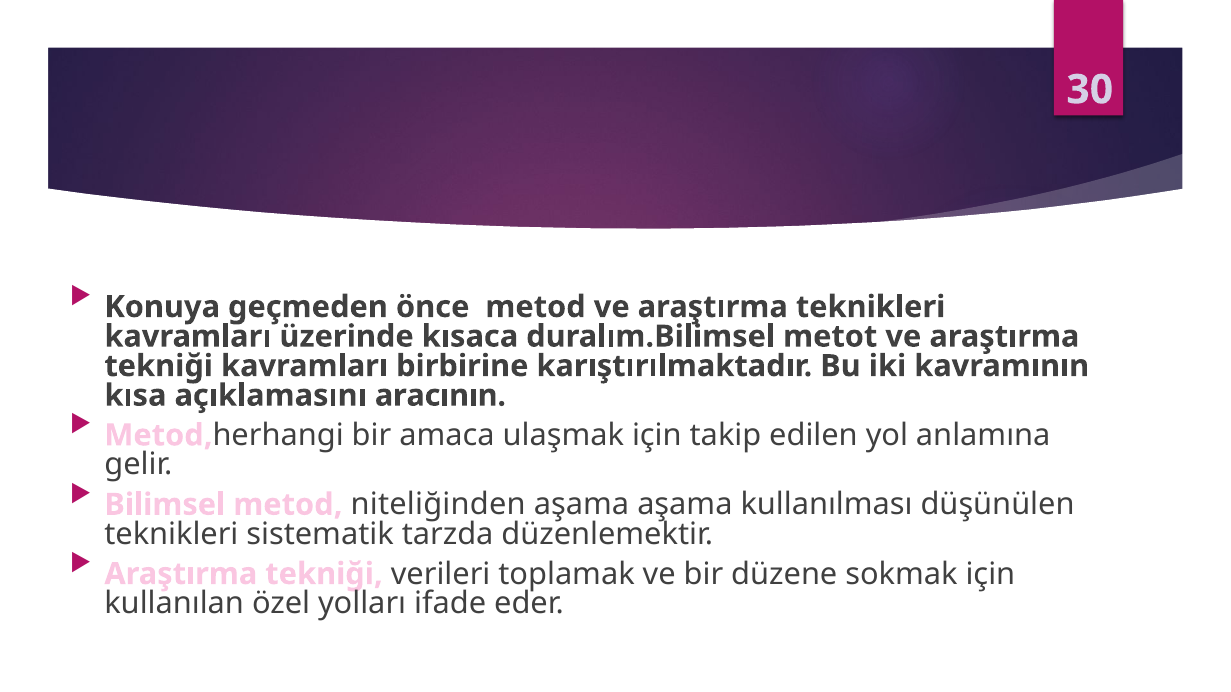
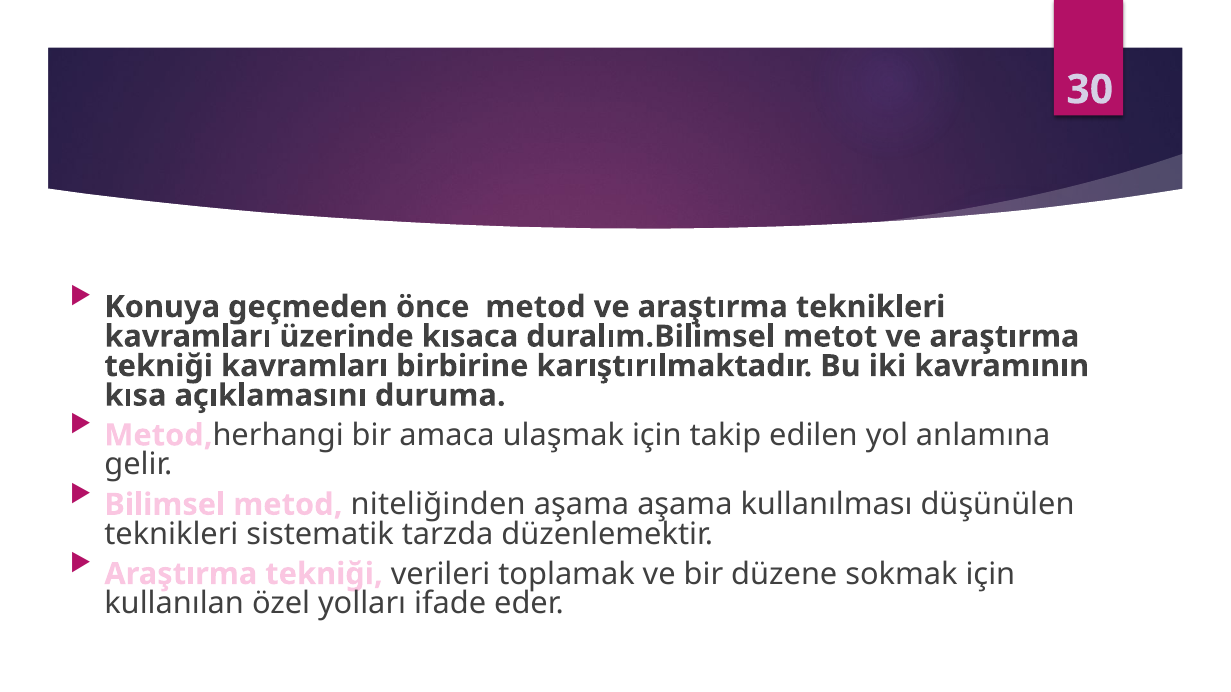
aracının: aracının -> duruma (440, 396)
